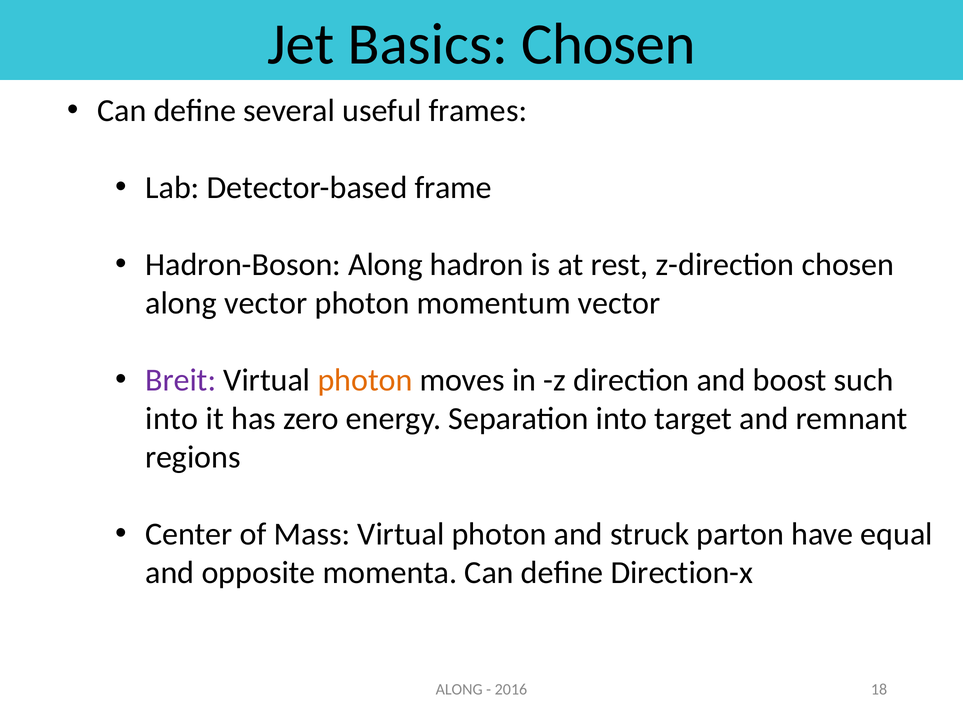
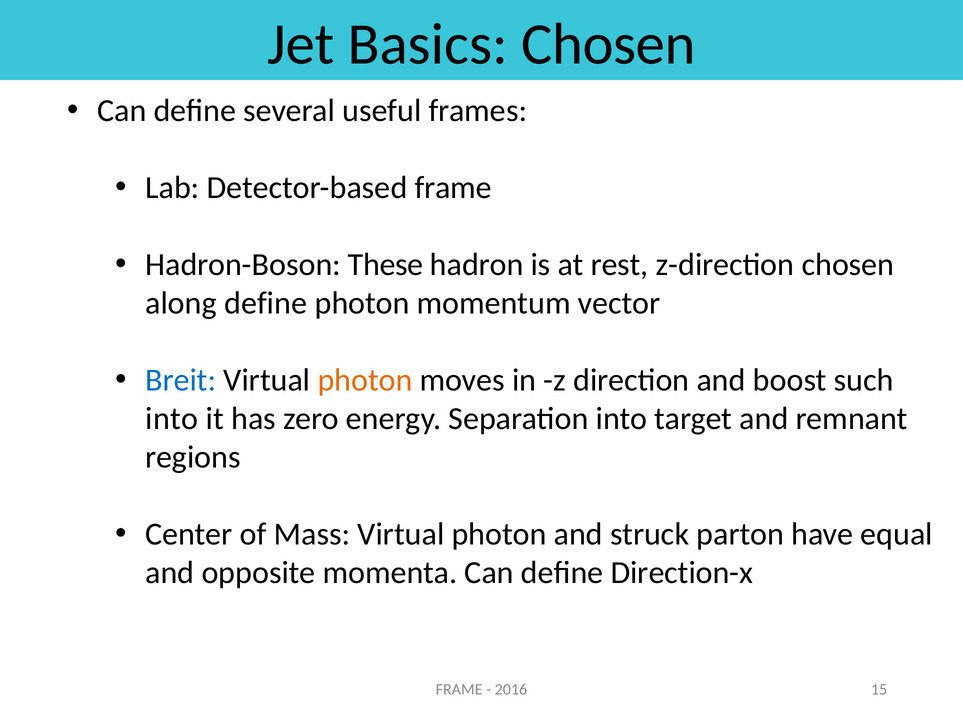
Hadron-Boson Along: Along -> These (386, 265)
along vector: vector -> define (266, 303)
Breit colour: purple -> blue (181, 380)
ALONG: ALONG -> FRAME (459, 690)
18: 18 -> 15 (879, 690)
